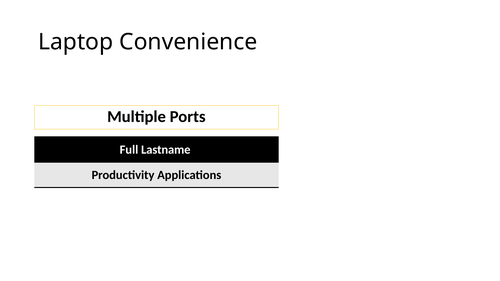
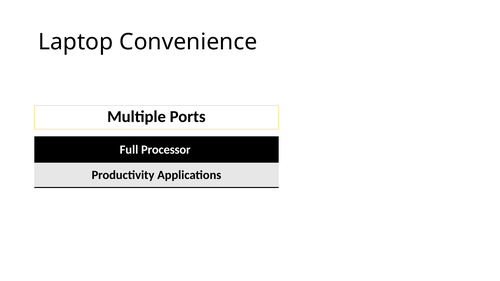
Lastname: Lastname -> Processor (166, 150)
